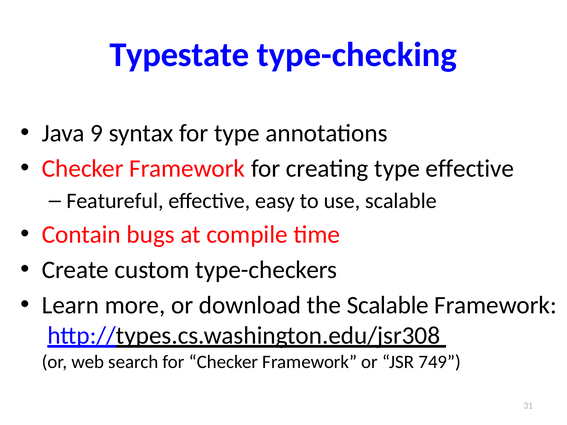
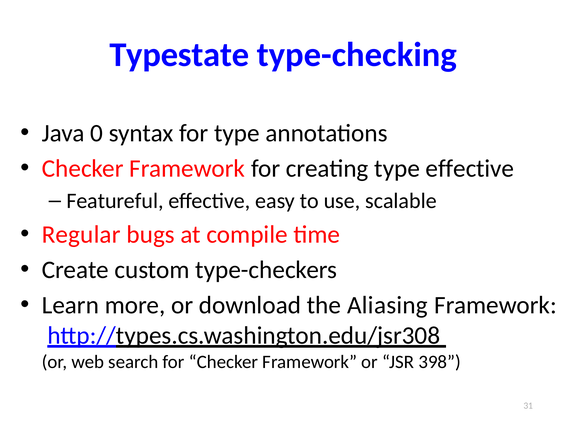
9: 9 -> 0 (97, 133)
Contain: Contain -> Regular (81, 235)
the Scalable: Scalable -> Aliasing (387, 305)
749: 749 -> 398 (440, 362)
